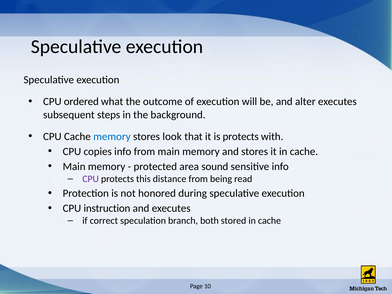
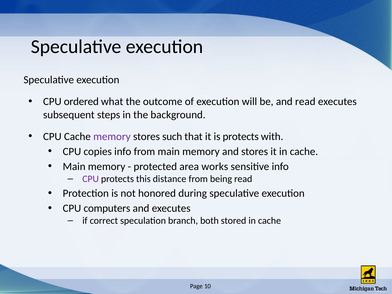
and alter: alter -> read (305, 102)
memory colour: blue -> purple (112, 136)
look: look -> such (172, 136)
sound: sound -> works (215, 167)
instruction: instruction -> computers (107, 208)
